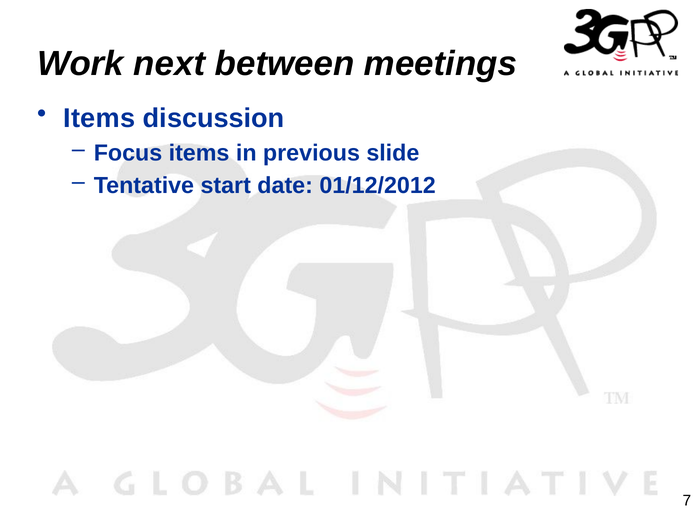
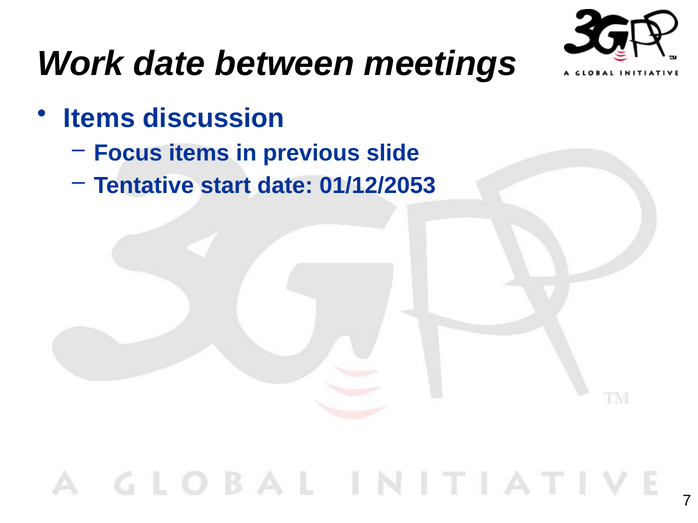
Work next: next -> date (169, 64)
01/12/2012: 01/12/2012 -> 01/12/2053 (378, 186)
